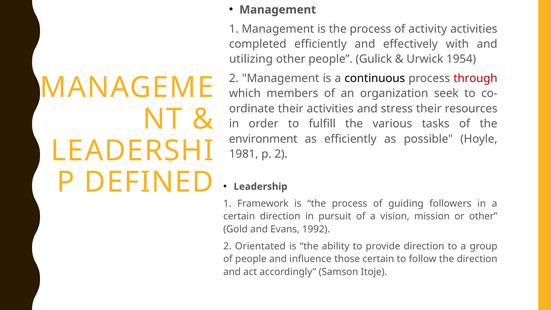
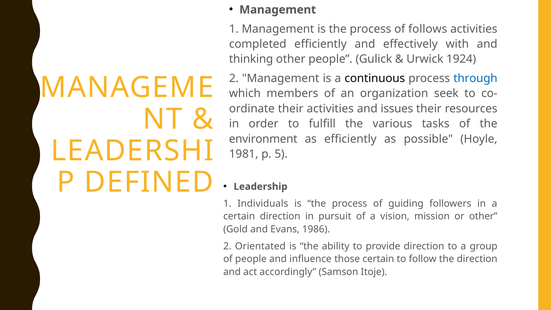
activity: activity -> follows (428, 29)
utilizing: utilizing -> thinking (251, 59)
1954: 1954 -> 1924 (461, 59)
through colour: red -> blue (475, 78)
stress: stress -> issues (397, 109)
p 2: 2 -> 5 (281, 154)
Framework: Framework -> Individuals (263, 203)
1992: 1992 -> 1986 (316, 229)
